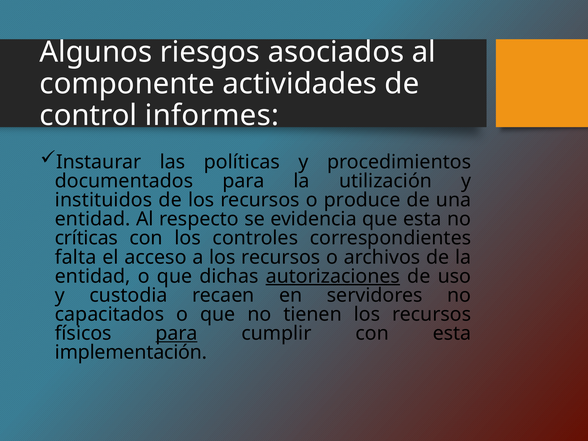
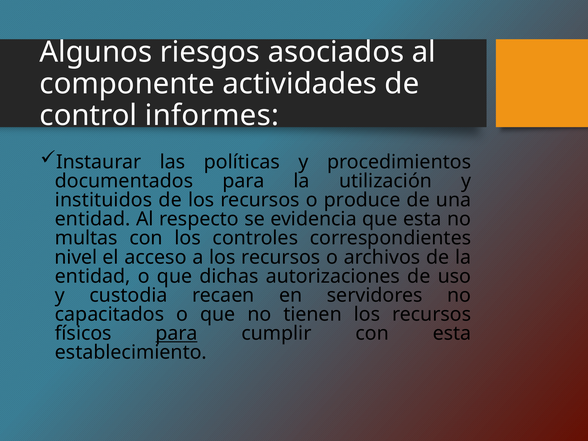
críticas: críticas -> multas (86, 238)
falta: falta -> nivel (76, 257)
autorizaciones underline: present -> none (333, 276)
implementación: implementación -> establecimiento (131, 352)
